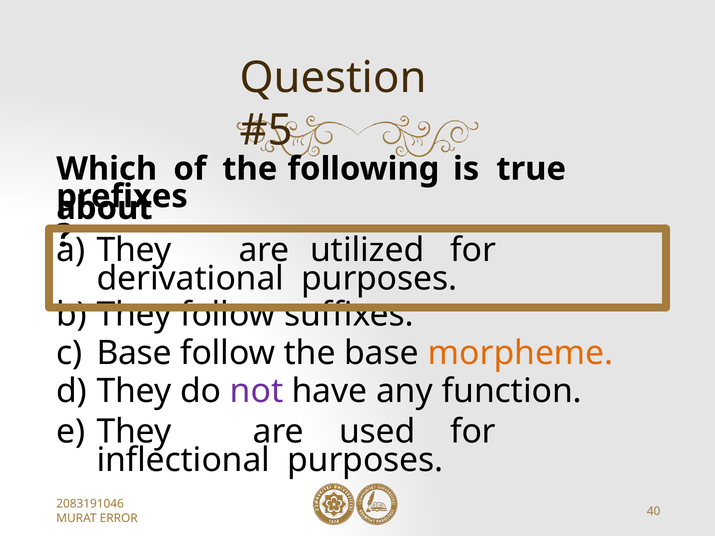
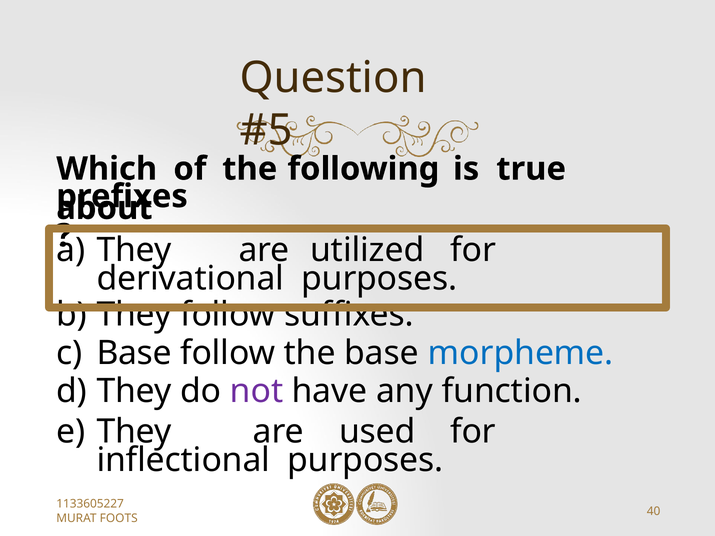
morpheme colour: orange -> blue (521, 353)
2083191046: 2083191046 -> 1133605227 (90, 504)
ERROR: ERROR -> FOOTS (119, 519)
